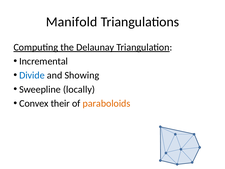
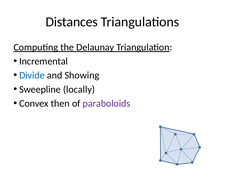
Manifold: Manifold -> Distances (72, 22)
their: their -> then (60, 103)
paraboloids colour: orange -> purple (106, 103)
